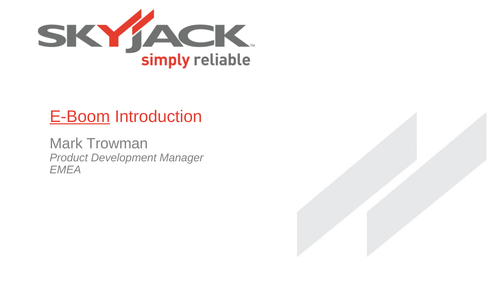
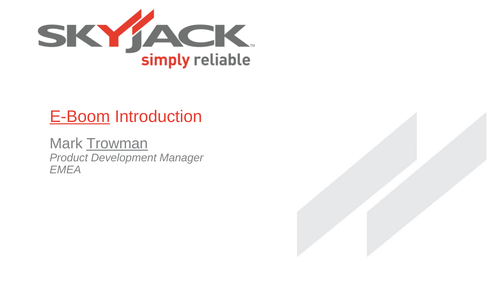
Trowman underline: none -> present (117, 143)
